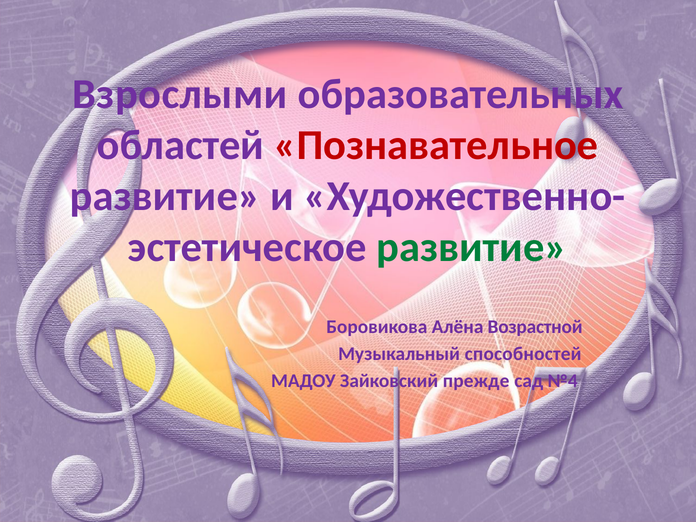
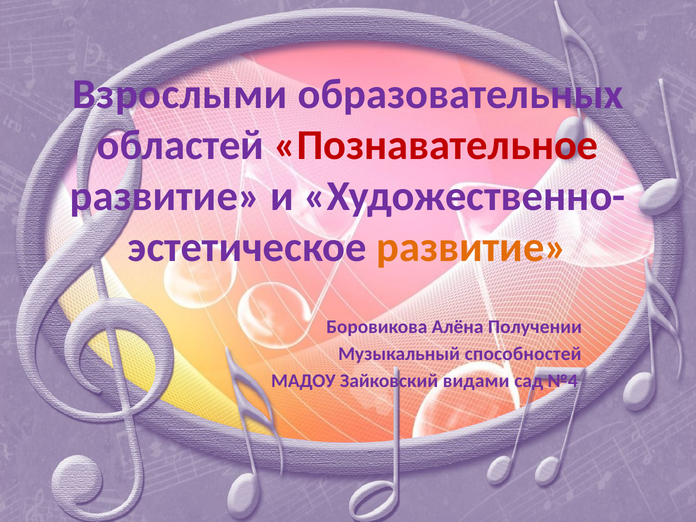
развитие colour: green -> orange (472, 247)
Возрастной: Возрастной -> Получении (535, 327)
прежде: прежде -> видами (476, 381)
